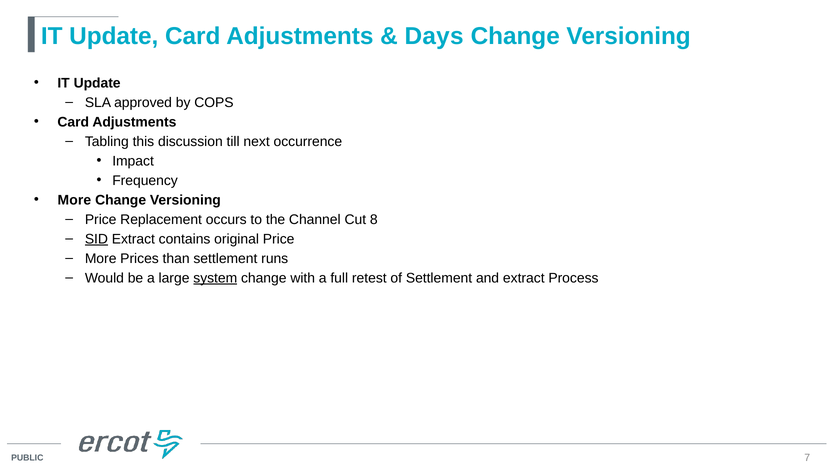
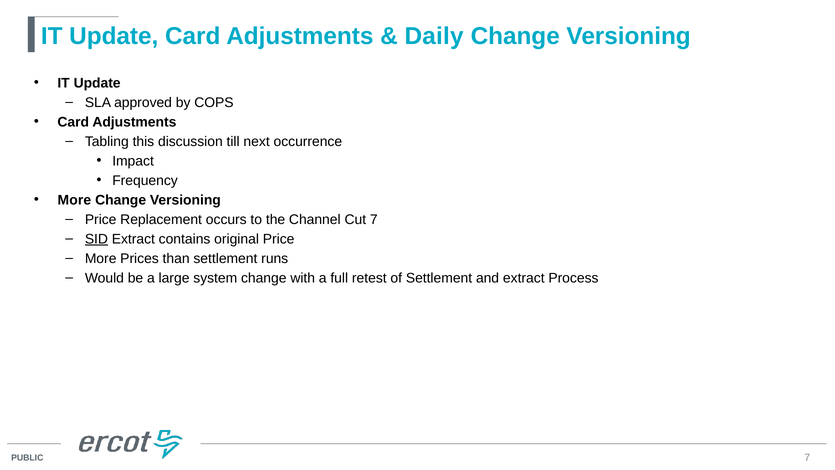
Days: Days -> Daily (434, 36)
Cut 8: 8 -> 7 (374, 219)
system underline: present -> none (215, 278)
